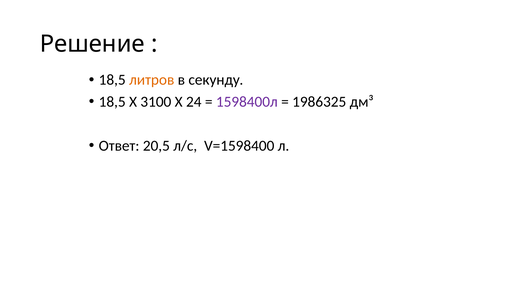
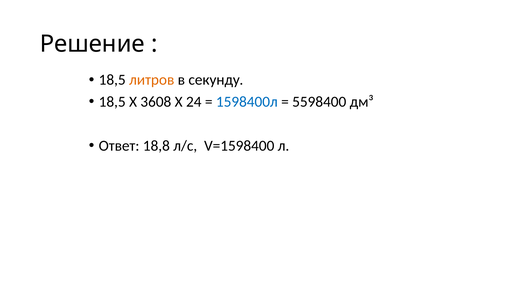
3100: 3100 -> 3608 (156, 102)
1598400л colour: purple -> blue (247, 102)
1986325: 1986325 -> 5598400 (319, 102)
20,5: 20,5 -> 18,8 (156, 146)
